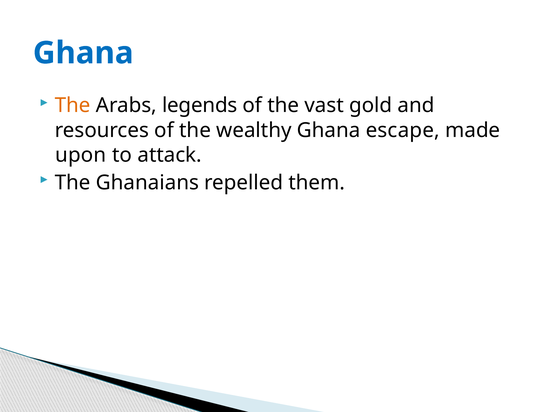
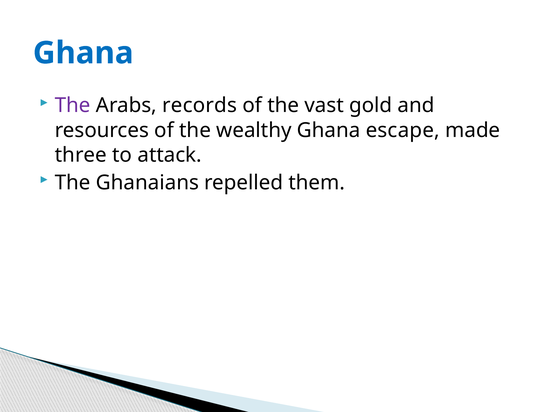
The colour: orange -> purple (73, 105)
legends: legends -> records (200, 105)
upon: upon -> three (81, 155)
